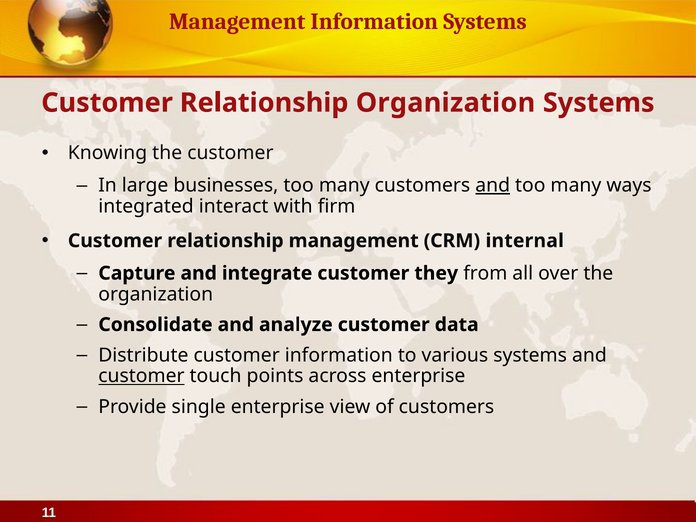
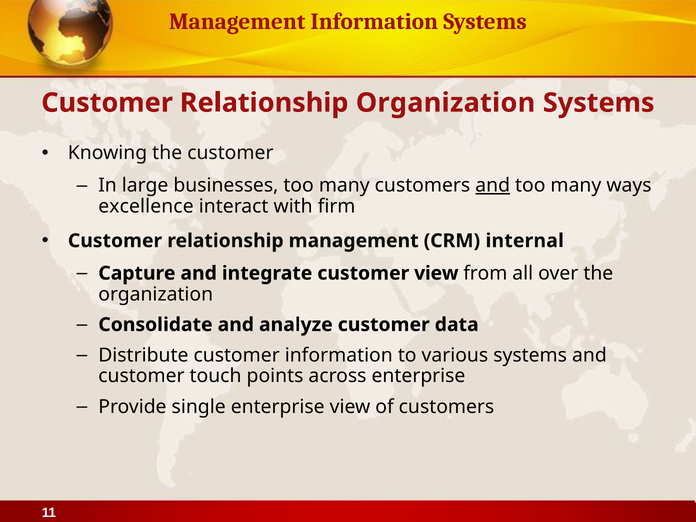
integrated: integrated -> excellence (146, 206)
customer they: they -> view (436, 273)
customer underline: present -> none (141, 376)
